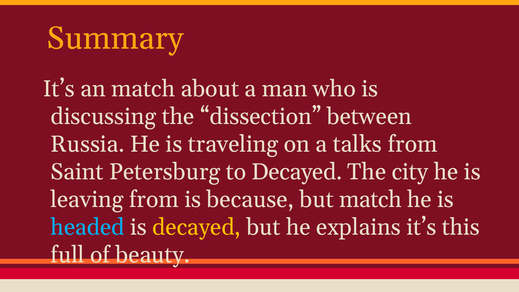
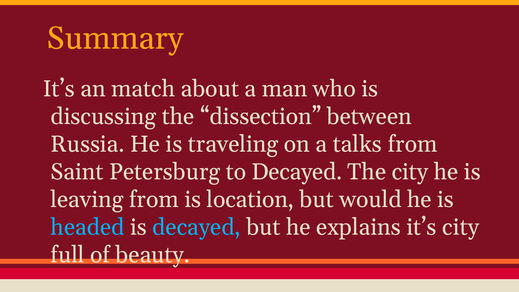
because: because -> location (250, 200)
but match: match -> would (370, 200)
decayed colour: yellow -> light blue (197, 227)
it’s this: this -> city (461, 227)
